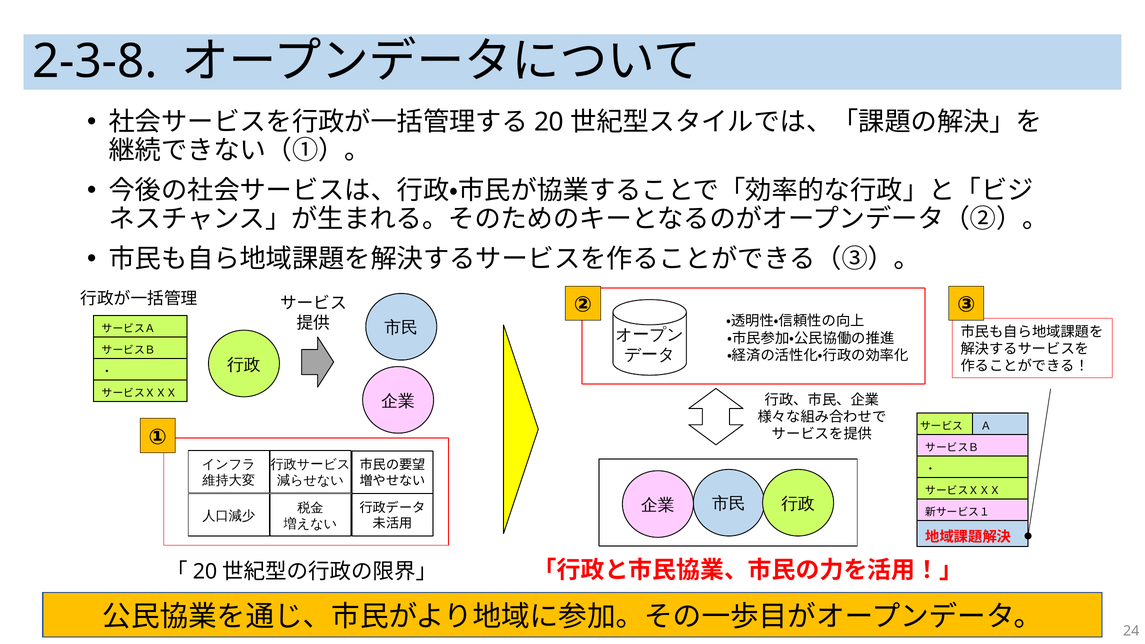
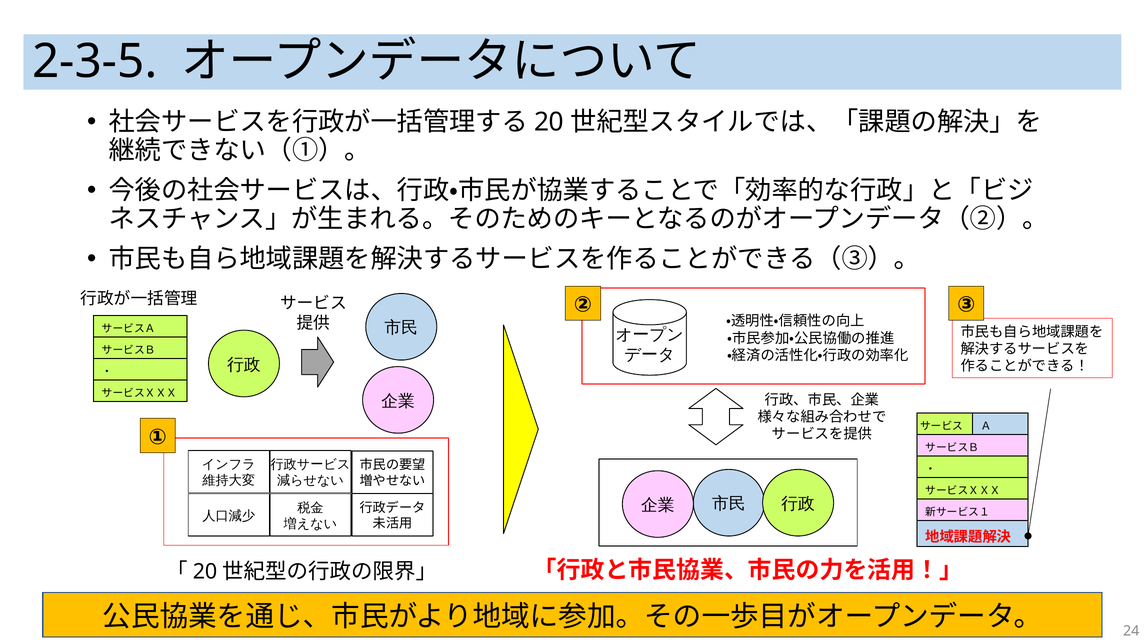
2-3-8: 2-3-8 -> 2-3-5 (95, 62)
